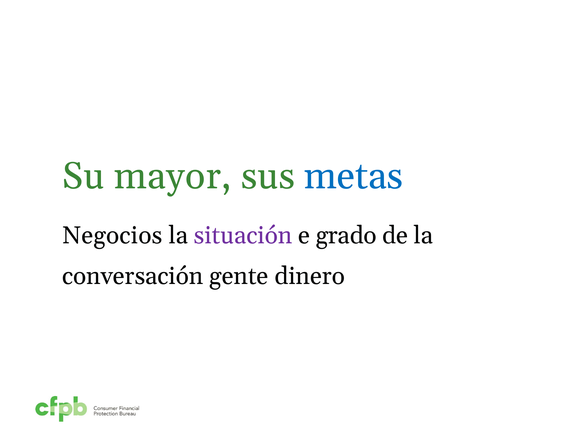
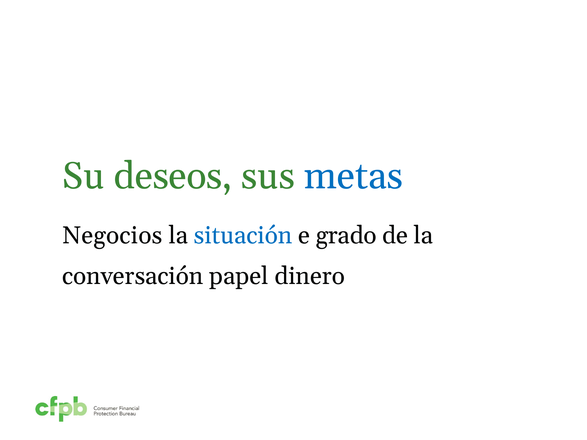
mayor: mayor -> deseos (173, 176)
situación colour: purple -> blue (243, 235)
gente: gente -> papel (239, 276)
